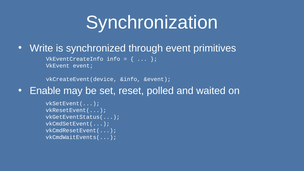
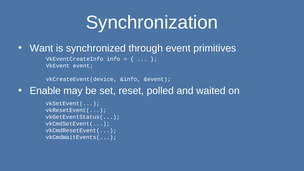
Write: Write -> Want (41, 48)
